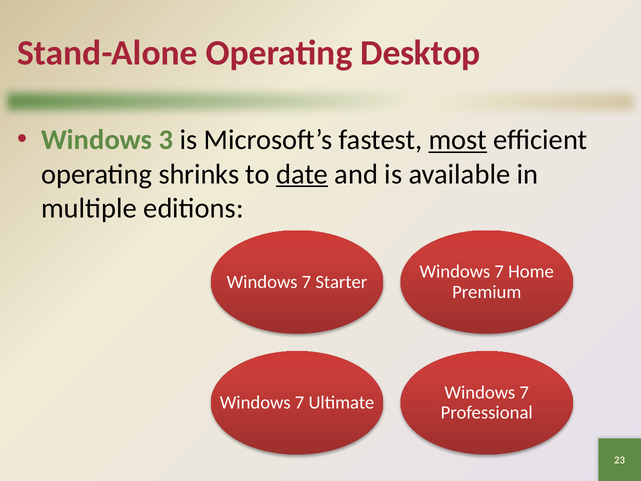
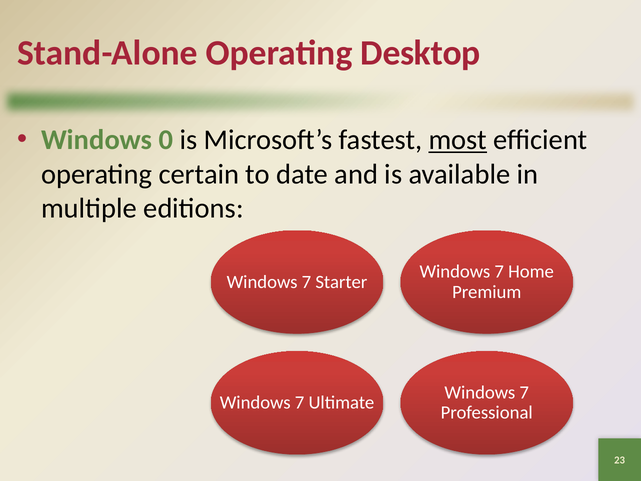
3: 3 -> 0 (166, 140)
shrinks: shrinks -> certain (199, 174)
date underline: present -> none (302, 174)
